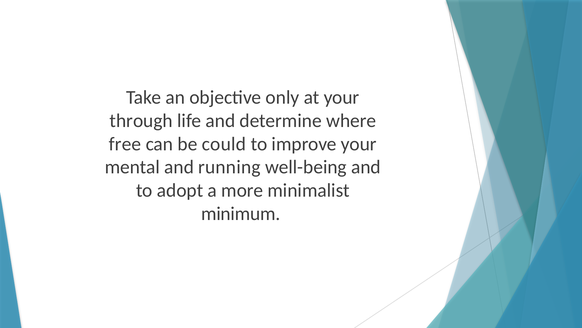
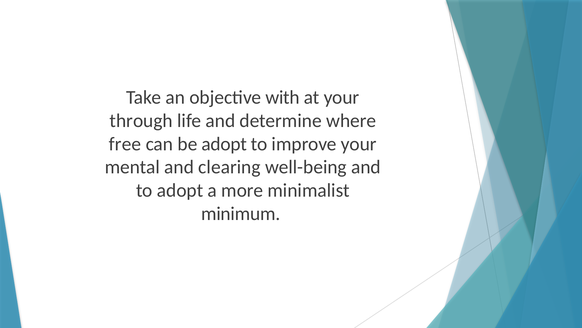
only: only -> with (283, 97)
be could: could -> adopt (224, 144)
running: running -> clearing (229, 167)
